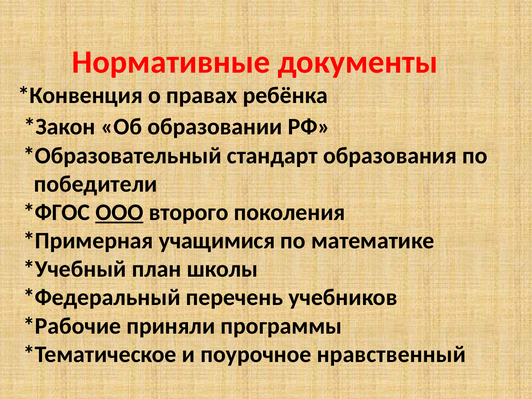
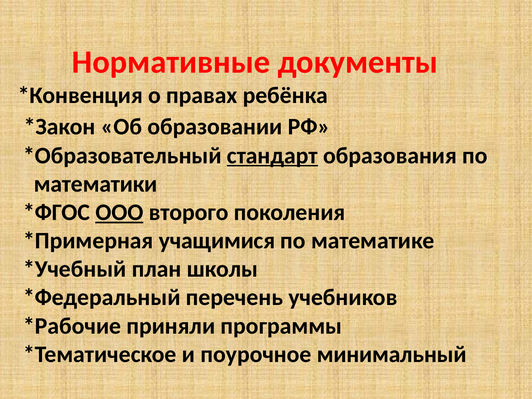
стандарт underline: none -> present (272, 156)
победители: победители -> математики (96, 184)
нравственный: нравственный -> минимальный (392, 354)
